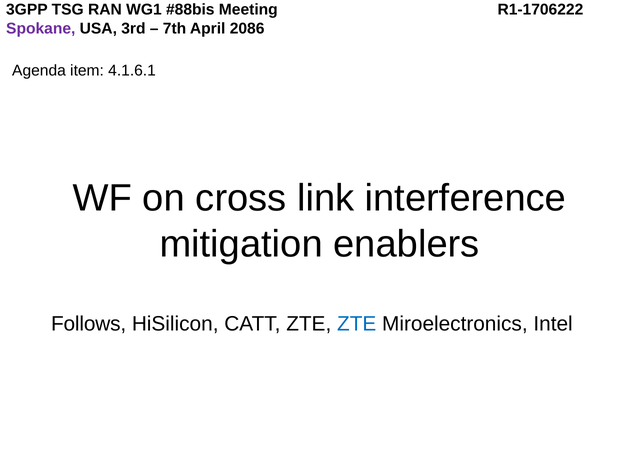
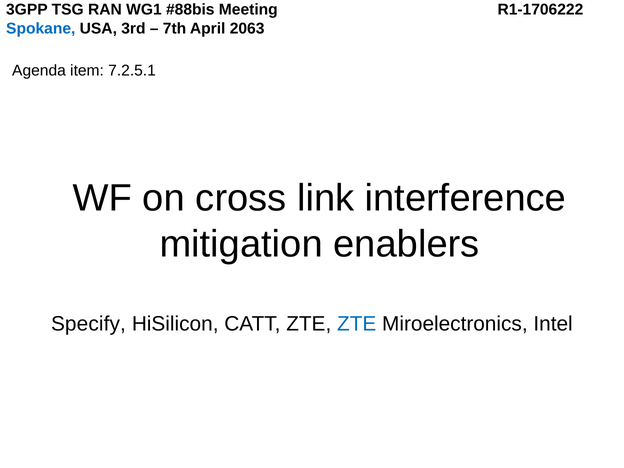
Spokane colour: purple -> blue (41, 28)
2086: 2086 -> 2063 (247, 28)
4.1.6.1: 4.1.6.1 -> 7.2.5.1 (132, 71)
Follows: Follows -> Specify (88, 324)
